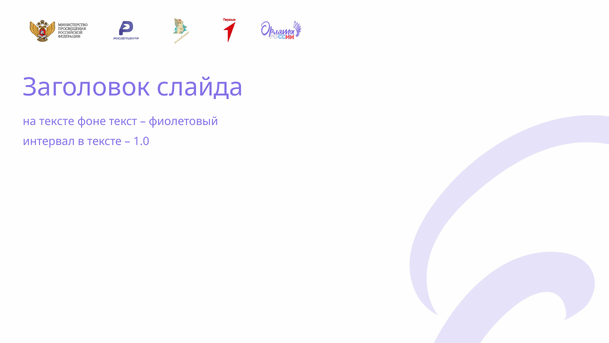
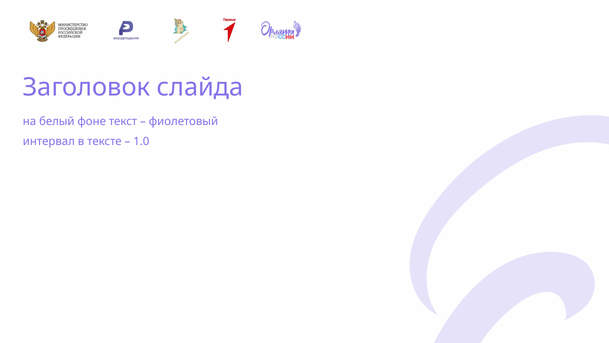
на тексте: тексте -> белый (57, 121)
